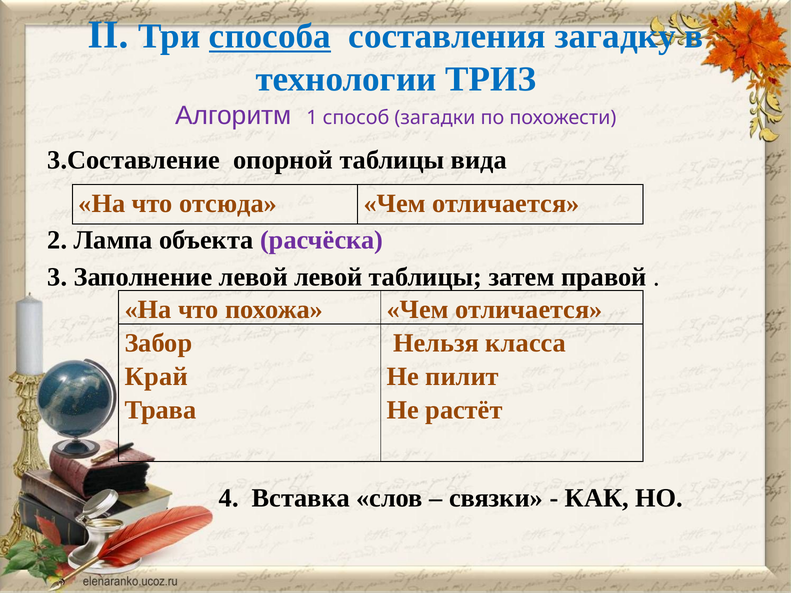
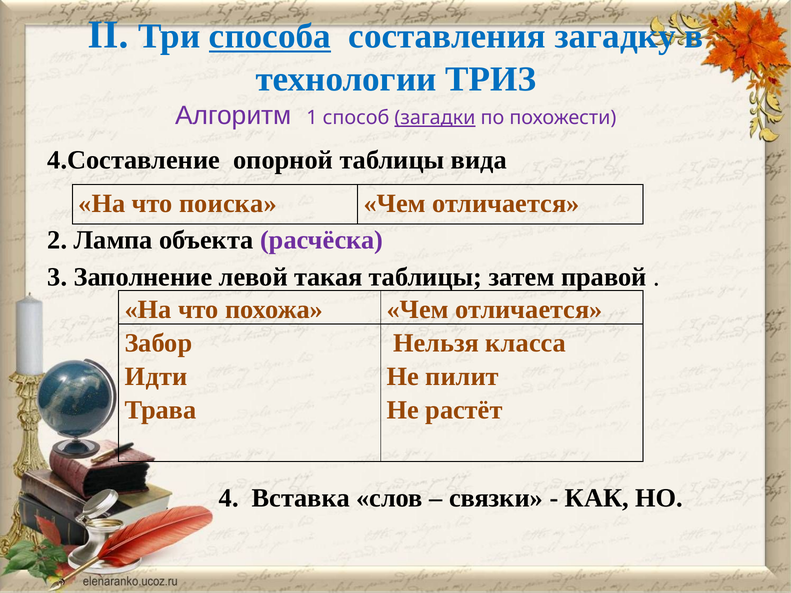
загадки underline: none -> present (435, 118)
3.Составление: 3.Составление -> 4.Составление (134, 160)
отсюда: отсюда -> поиска (228, 204)
левой левой: левой -> такая (328, 277)
Край: Край -> Идти (156, 377)
